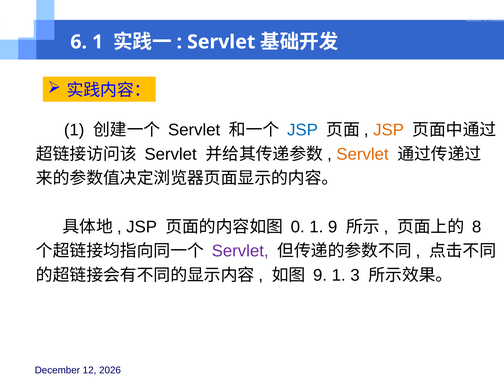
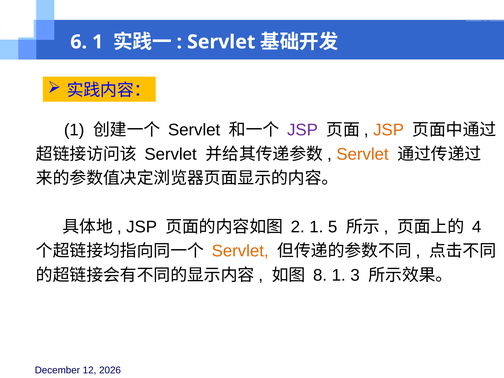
JSP colour: blue -> purple (302, 130)
0: 0 -> 2 (298, 227)
1 9: 9 -> 5 (333, 227)
8: 8 -> 4 (477, 227)
Servlet colour: purple -> orange (240, 251)
9: 9 -> 8 (320, 275)
